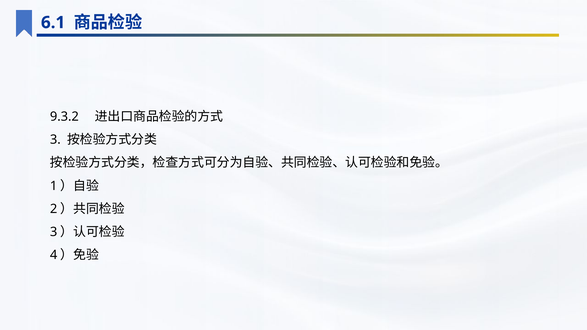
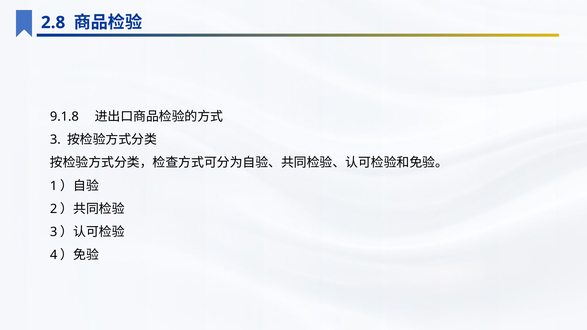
6.1: 6.1 -> 2.8 (53, 23)
9.3.2: 9.3.2 -> 9.1.8 (64, 117)
